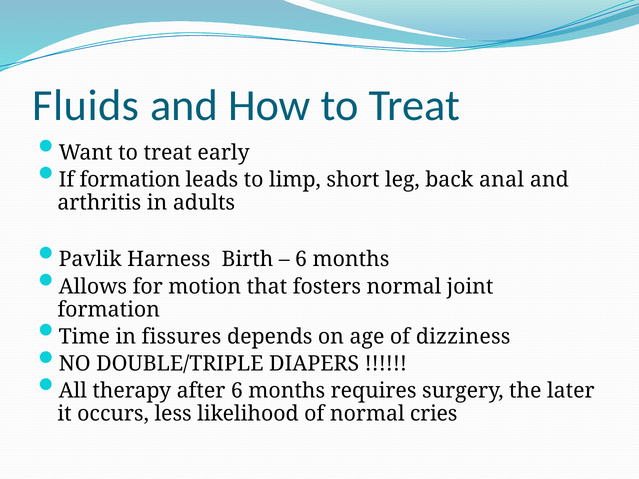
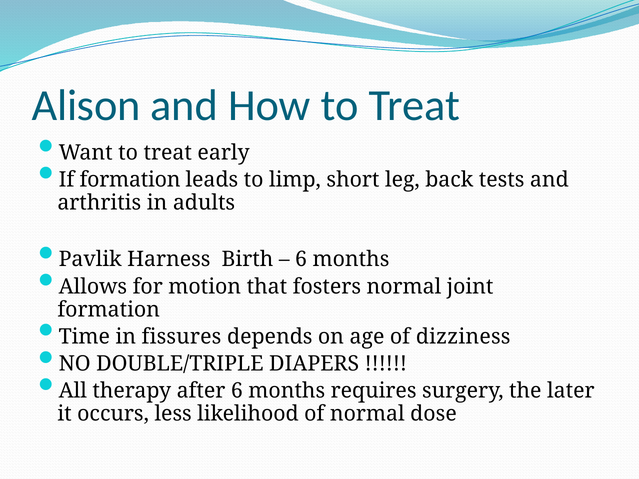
Fluids: Fluids -> Alison (86, 106)
anal: anal -> tests (502, 180)
cries: cries -> dose (434, 414)
